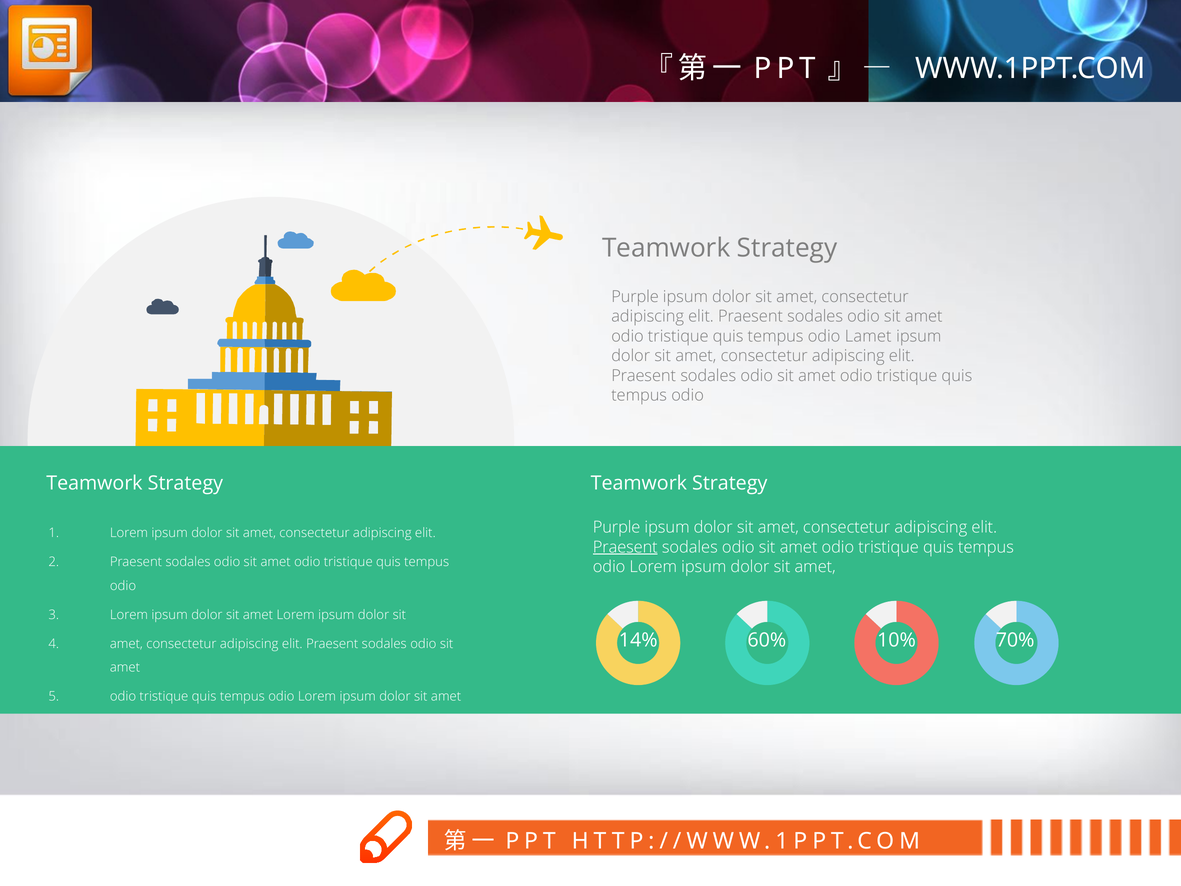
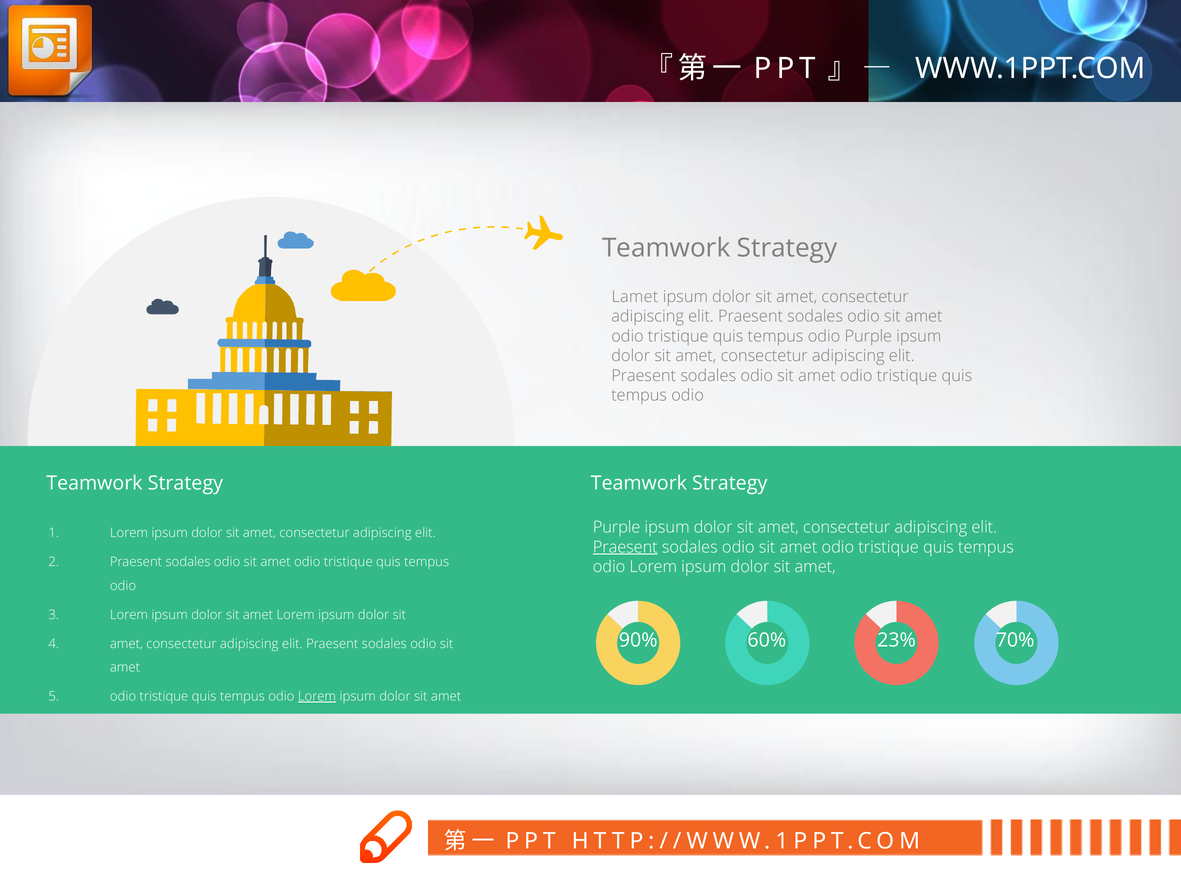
Purple: Purple -> Lamet (635, 297)
odio Lamet: Lamet -> Purple (868, 336)
14%: 14% -> 90% (638, 640)
10%: 10% -> 23% (896, 640)
Lorem underline: none -> present (317, 696)
